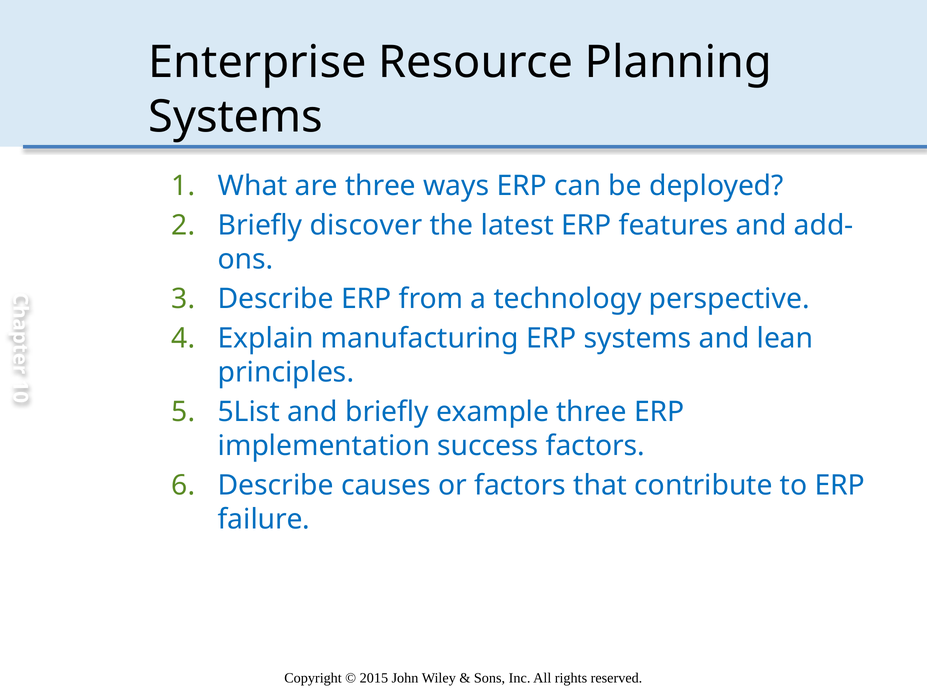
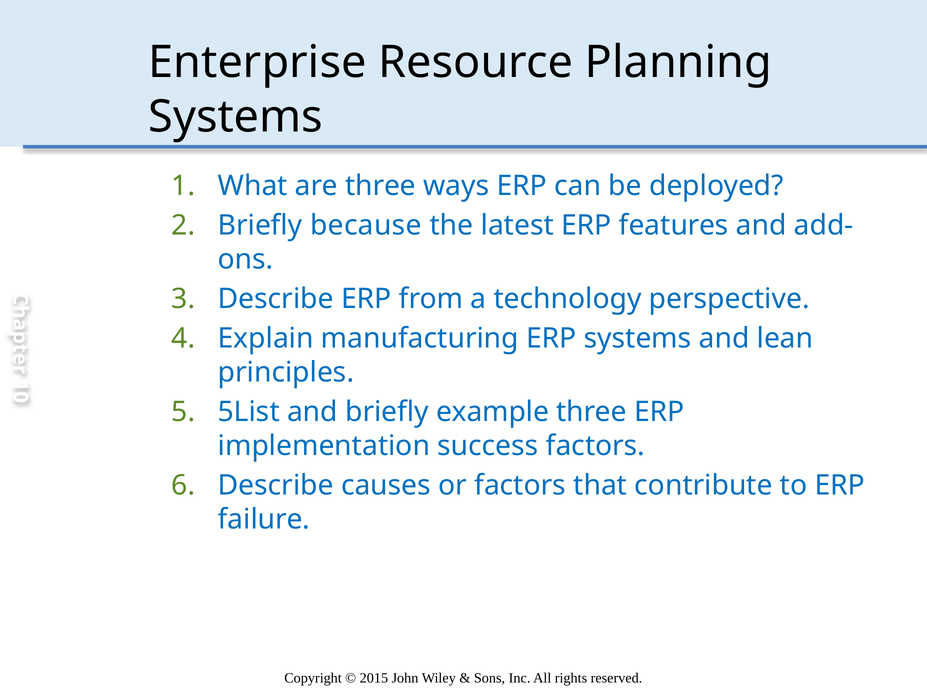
discover: discover -> because (366, 225)
